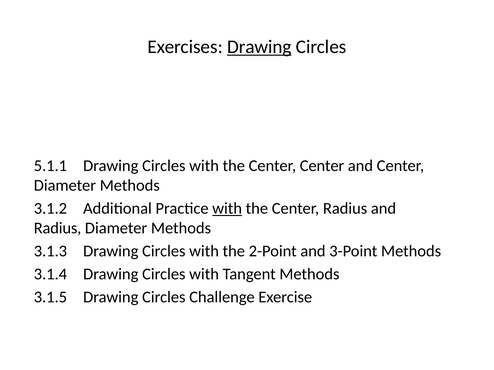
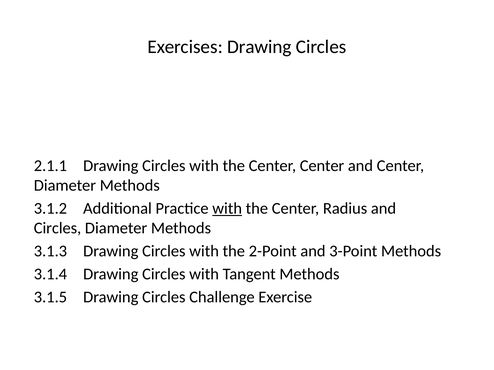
Drawing underline: present -> none (259, 47)
5.1.1: 5.1.1 -> 2.1.1 (50, 166)
Radius: Radius -> Circles (57, 228)
